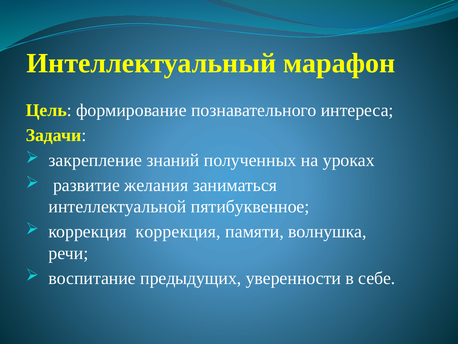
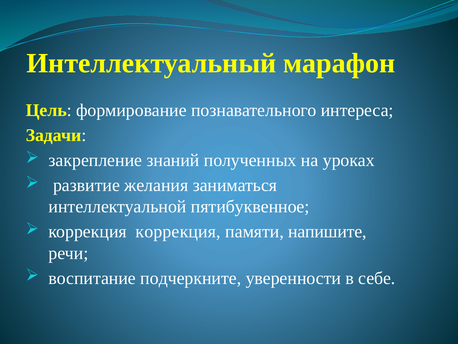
волнушка: волнушка -> напишите (327, 231)
предыдущих: предыдущих -> подчеркните (191, 278)
